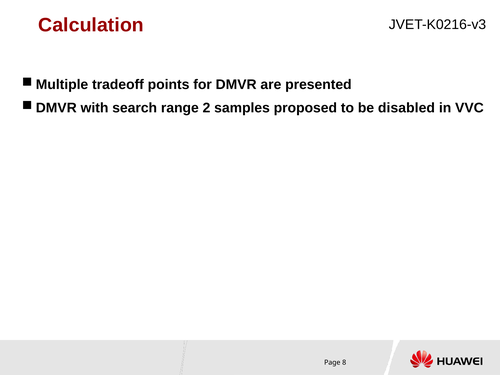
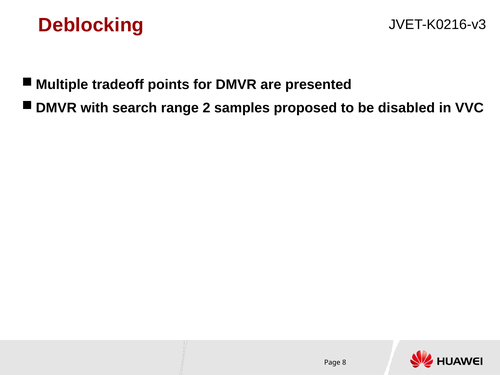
Calculation: Calculation -> Deblocking (91, 25)
